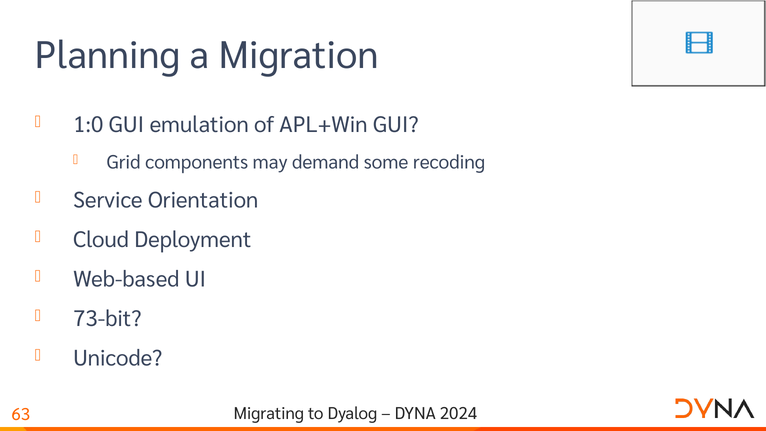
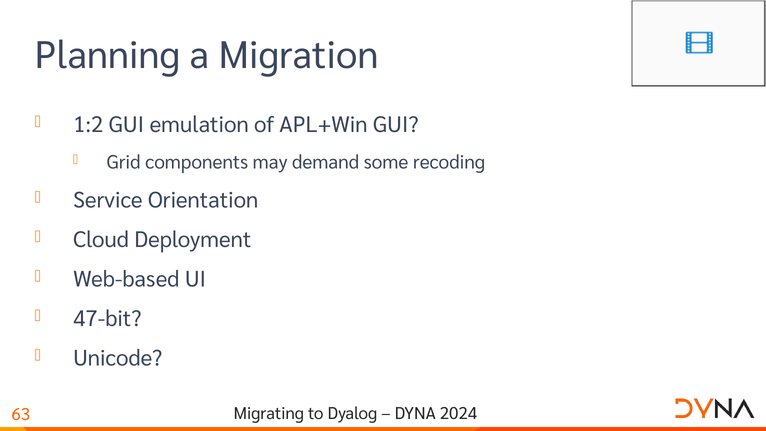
1:0: 1:0 -> 1:2 (88, 125)
73-bit: 73-bit -> 47-bit (107, 319)
